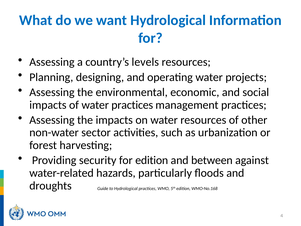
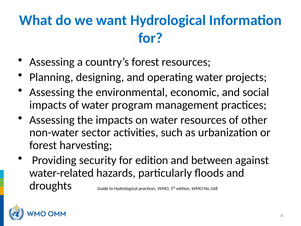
country’s levels: levels -> forest (145, 62)
water practices: practices -> program (132, 105)
